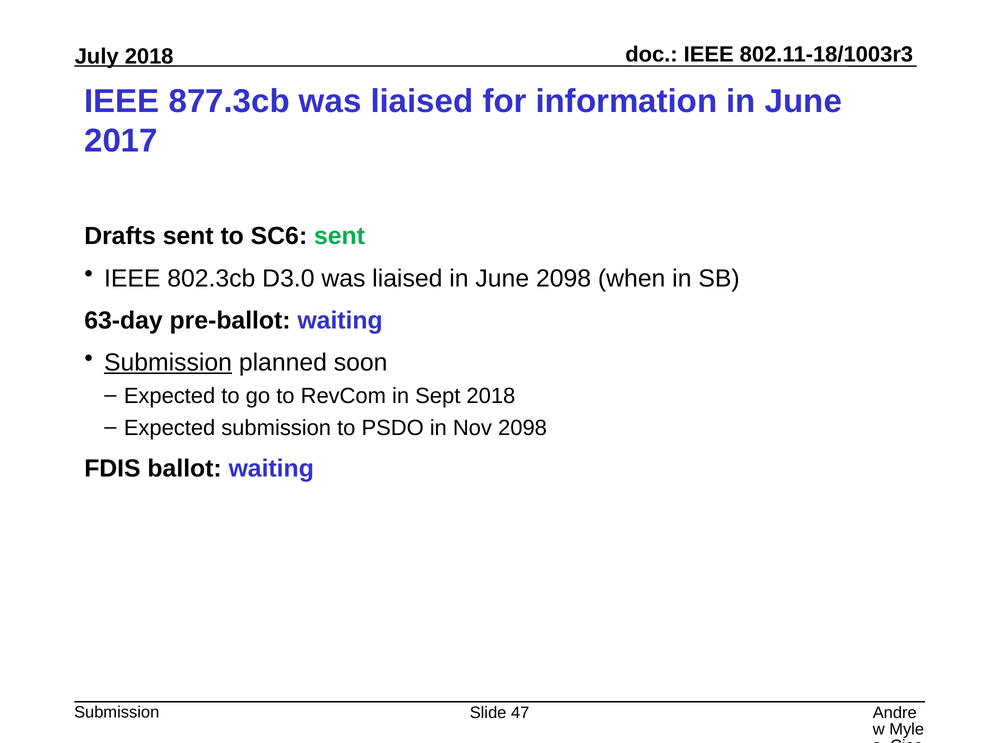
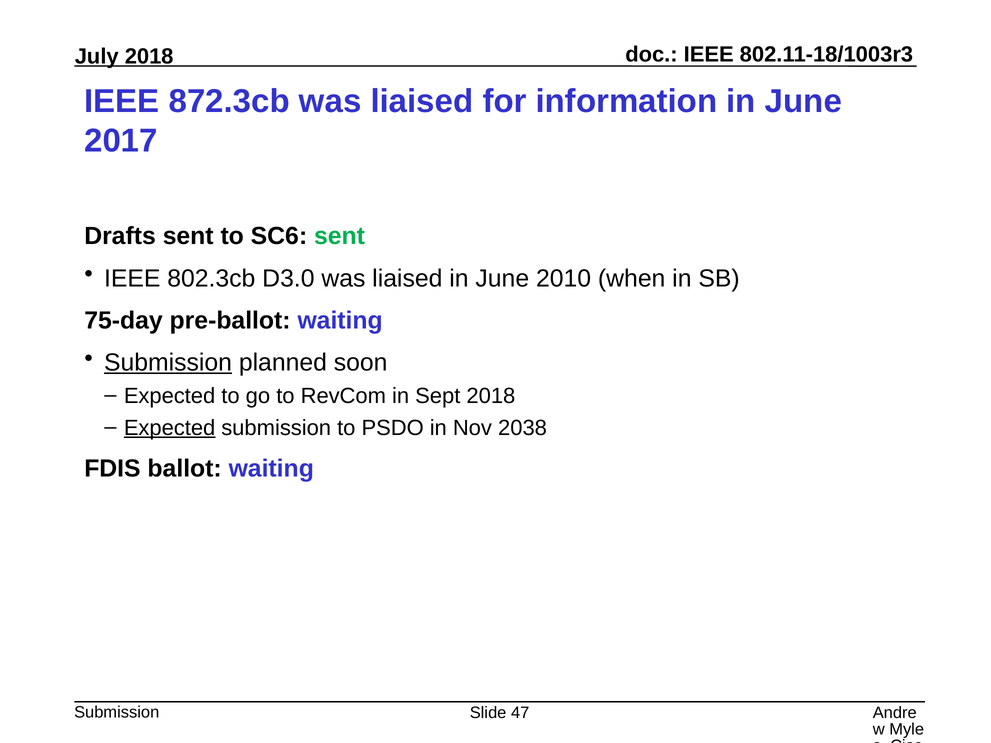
877.3cb: 877.3cb -> 872.3cb (229, 101)
June 2098: 2098 -> 2010 (564, 278)
63-day: 63-day -> 75-day (123, 321)
Expected underline: none -> present (170, 428)
Nov 2098: 2098 -> 2038 (523, 428)
